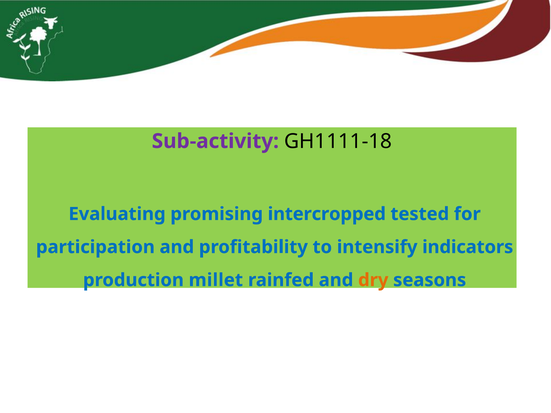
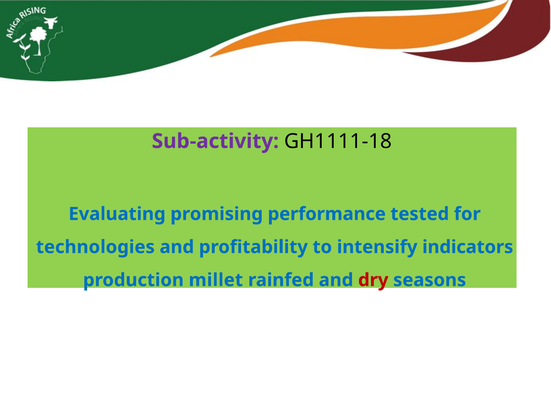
intercropped: intercropped -> performance (327, 214)
participation: participation -> technologies (95, 247)
dry colour: orange -> red (373, 280)
